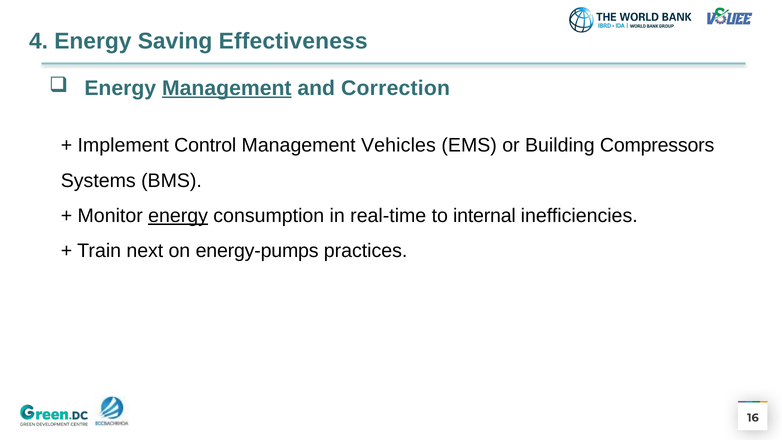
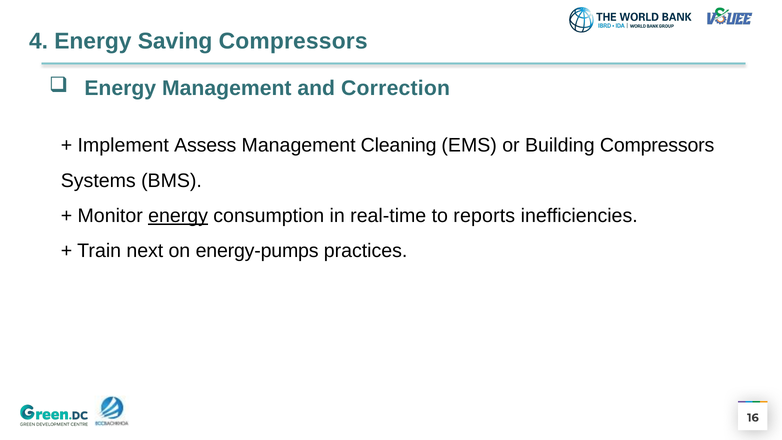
Saving Effectiveness: Effectiveness -> Compressors (293, 41)
Management underline: present -> none (227, 88)
Control: Control -> Assess (205, 145)
Vehicles: Vehicles -> Cleaning (399, 145)
internal: internal -> reports (484, 216)
